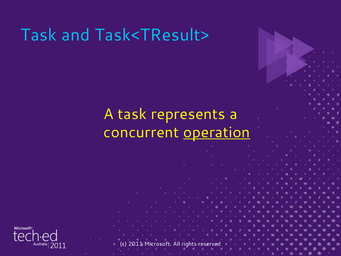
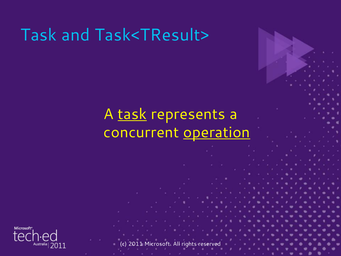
task underline: none -> present (132, 114)
